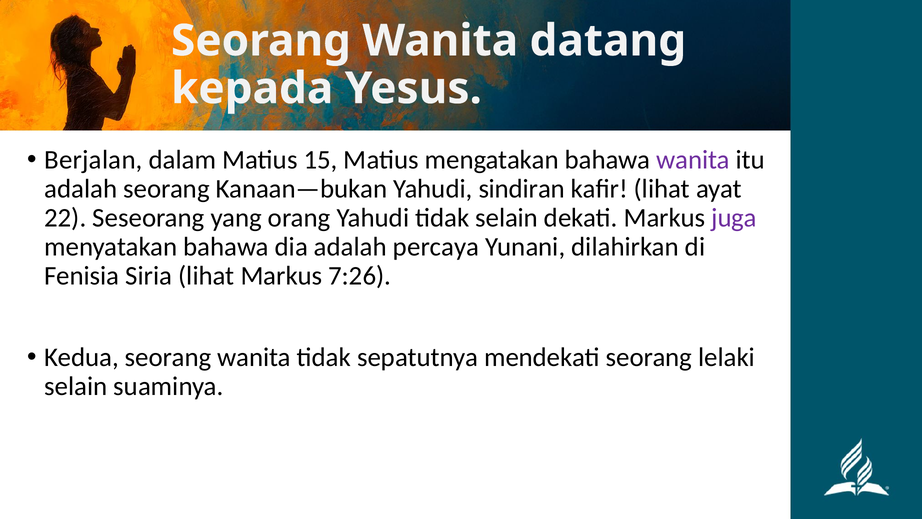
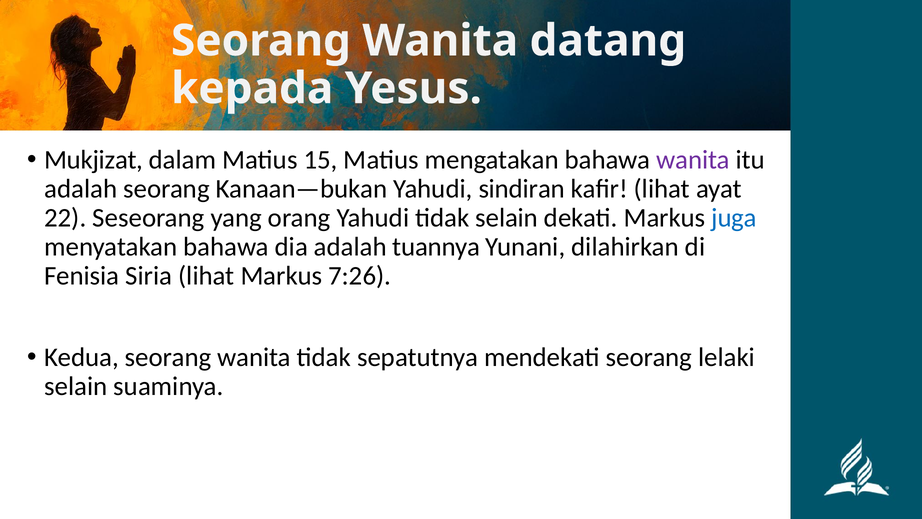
Berjalan: Berjalan -> Mukjizat (94, 160)
juga colour: purple -> blue (734, 218)
percaya: percaya -> tuannya (436, 247)
